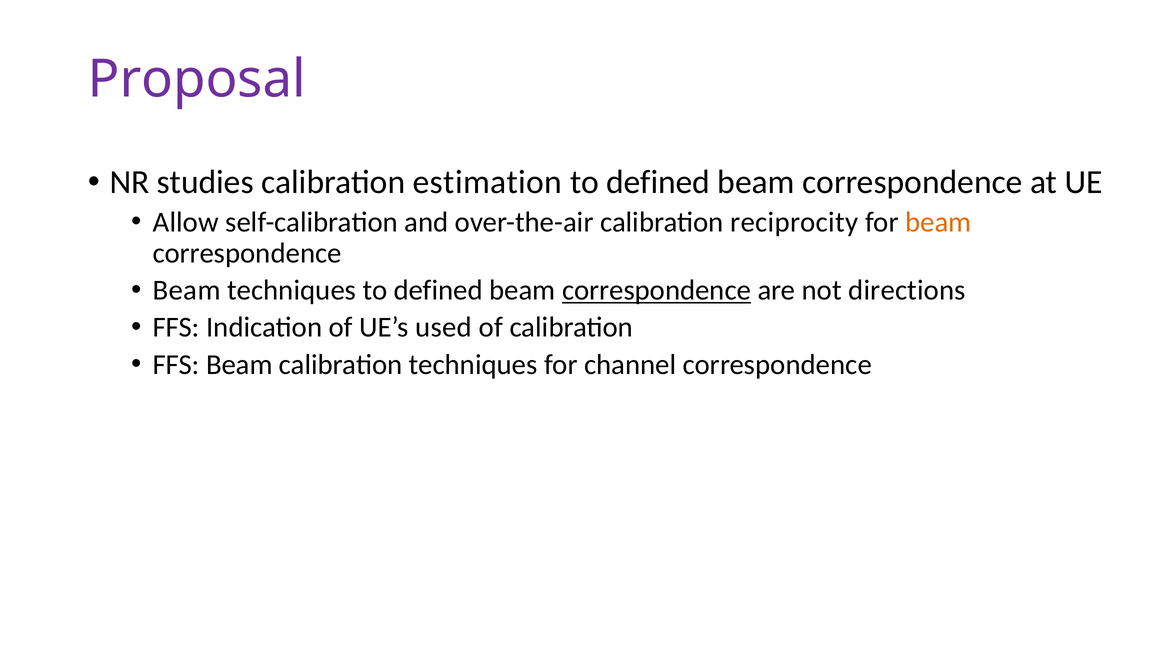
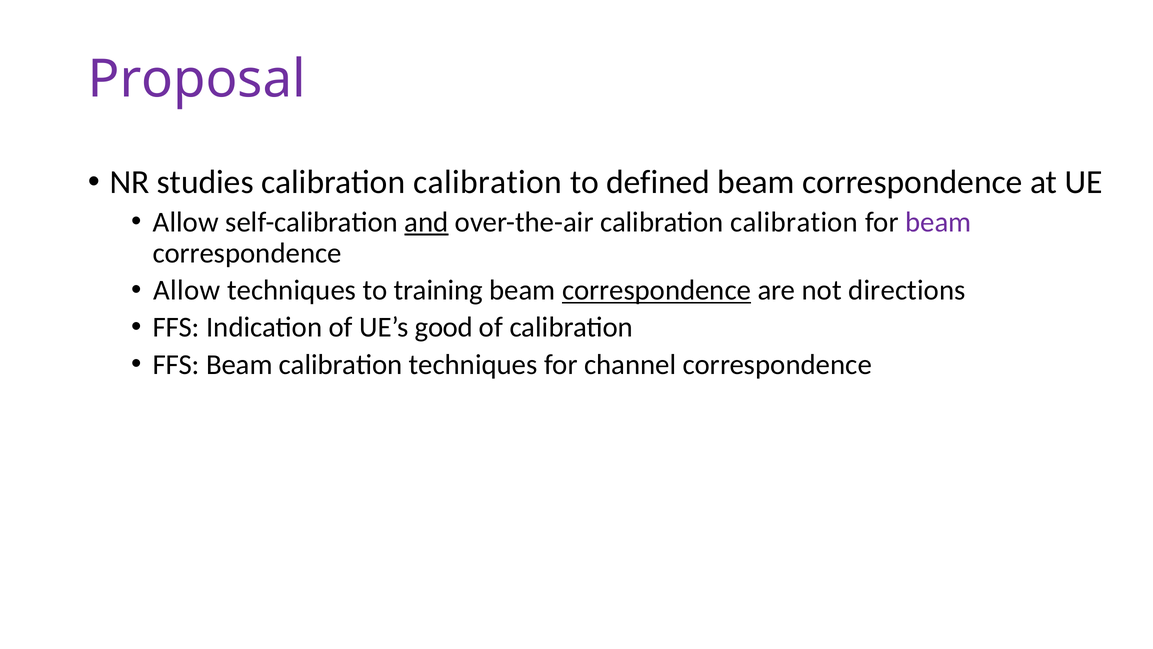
studies calibration estimation: estimation -> calibration (487, 182)
and underline: none -> present (426, 222)
over-the-air calibration reciprocity: reciprocity -> calibration (794, 222)
beam colour: orange -> purple (938, 222)
Beam: Beam -> Allow (187, 290)
techniques to defined: defined -> training (438, 290)
used: used -> good (444, 327)
